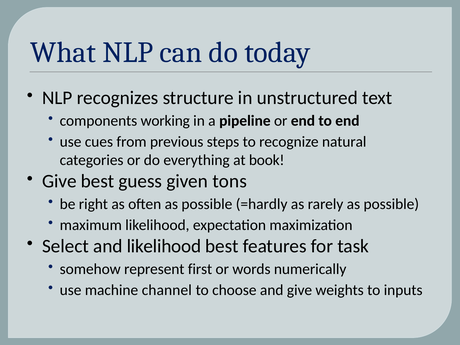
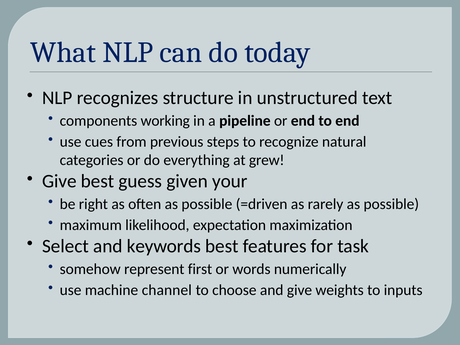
book: book -> grew (267, 160)
tons: tons -> your (230, 181)
=hardly: =hardly -> =driven (262, 204)
and likelihood: likelihood -> keywords (164, 246)
